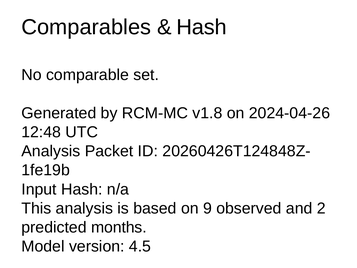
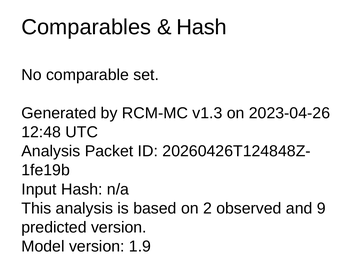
v1.8: v1.8 -> v1.3 (207, 113)
2024-04-26: 2024-04-26 -> 2023-04-26 (289, 113)
9: 9 -> 2 (207, 208)
2: 2 -> 9 (321, 208)
predicted months: months -> version (119, 227)
4.5: 4.5 -> 1.9 (140, 246)
